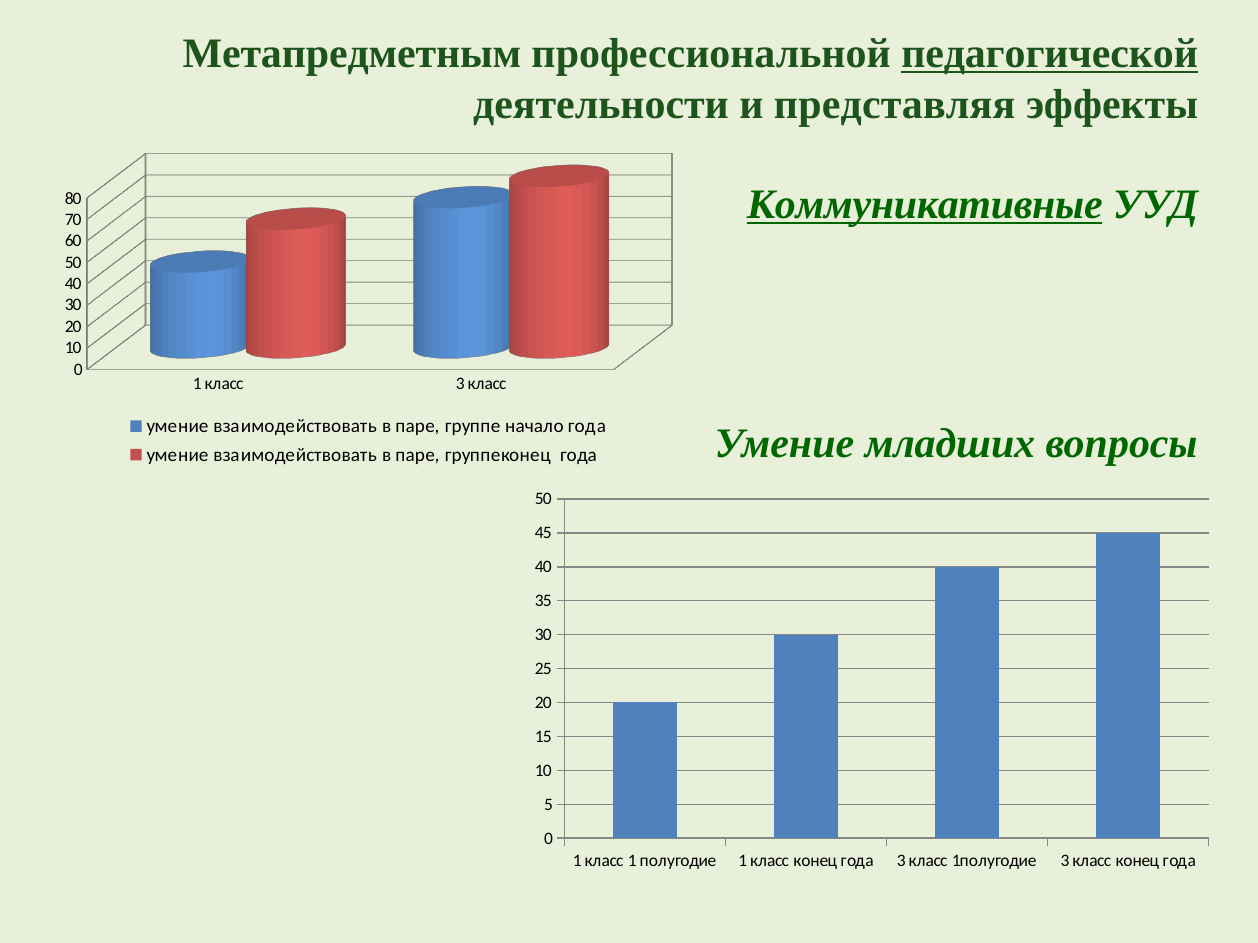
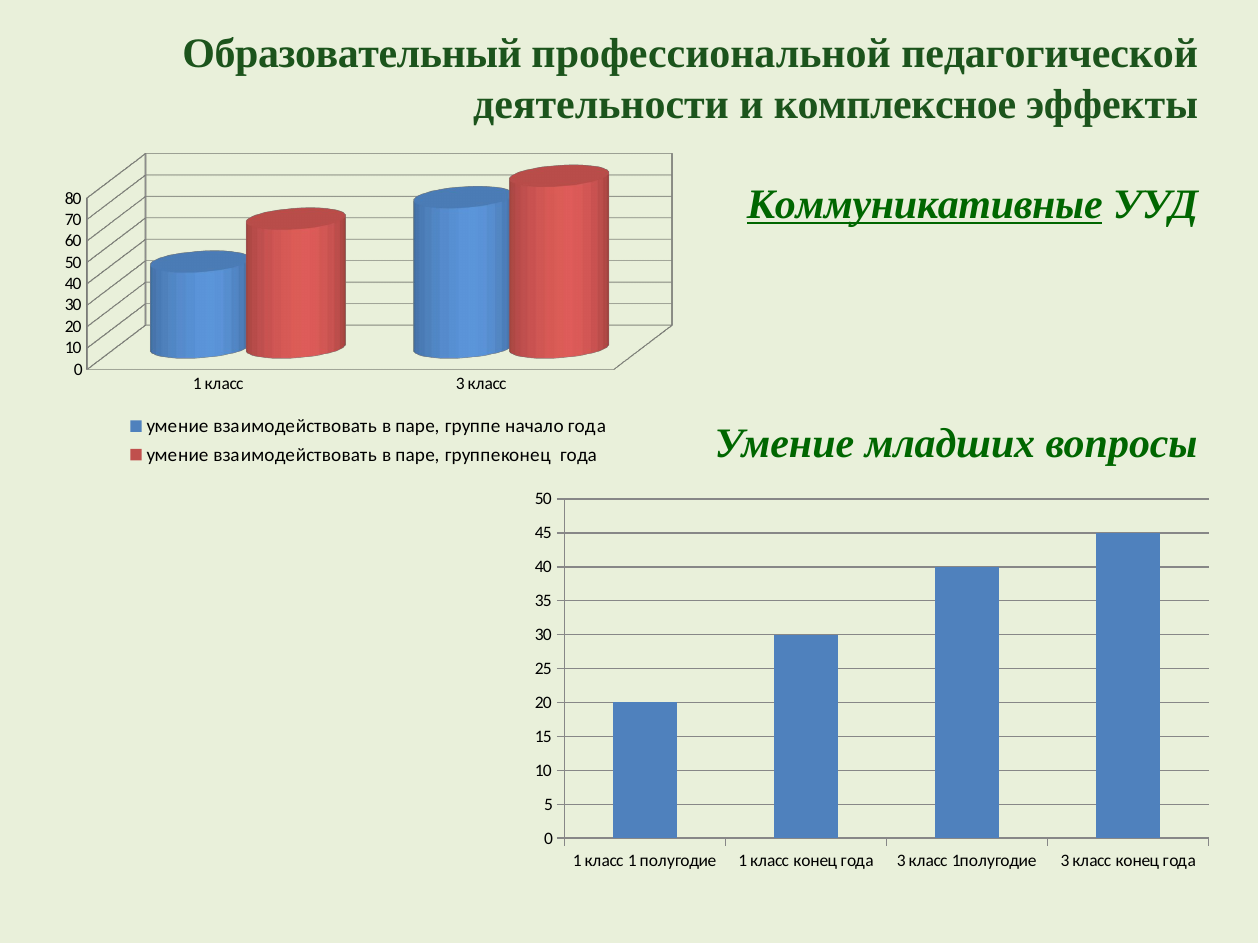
Метапредметным: Метапредметным -> Образовательный (352, 54)
педагогической underline: present -> none (1050, 54)
представляя: представляя -> комплексное (895, 104)
